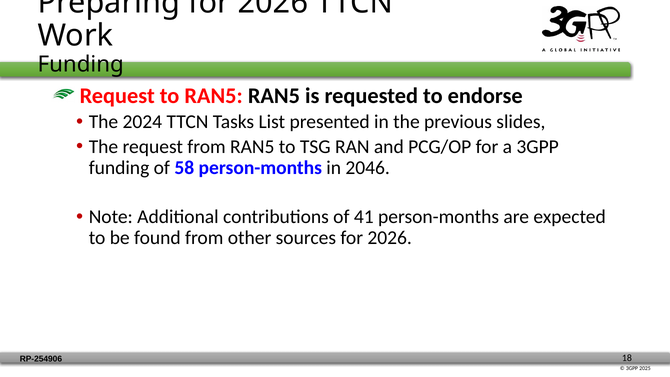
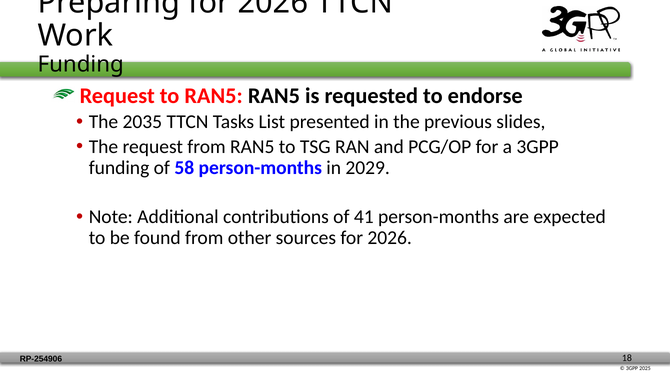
2024: 2024 -> 2035 (142, 122)
2046: 2046 -> 2029 (368, 168)
